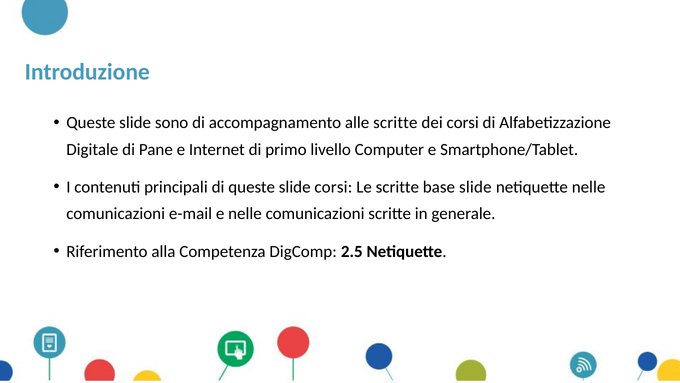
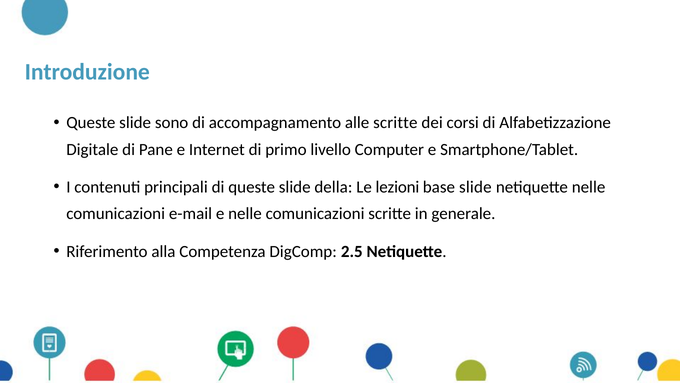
slide corsi: corsi -> della (333, 187)
Le scritte: scritte -> lezioni (397, 187)
